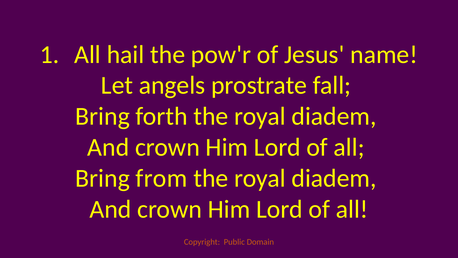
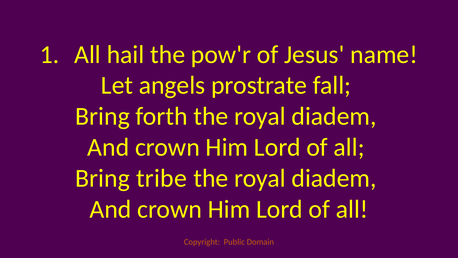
from: from -> tribe (161, 178)
